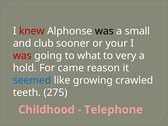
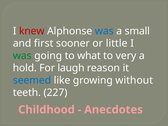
was colour: black -> blue (104, 31)
club: club -> first (44, 43)
your: your -> little (117, 43)
was colour: red -> green (22, 56)
came: came -> laugh (71, 68)
crawled: crawled -> without (134, 80)
275: 275 -> 227 (56, 93)
Telephone: Telephone -> Anecdotes (113, 110)
